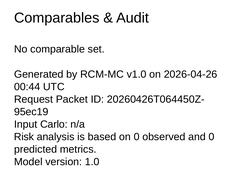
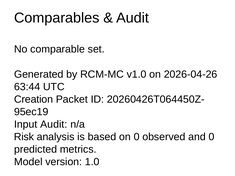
00:44: 00:44 -> 63:44 (27, 87)
Request: Request -> Creation (34, 99)
Input Carlo: Carlo -> Audit (54, 124)
